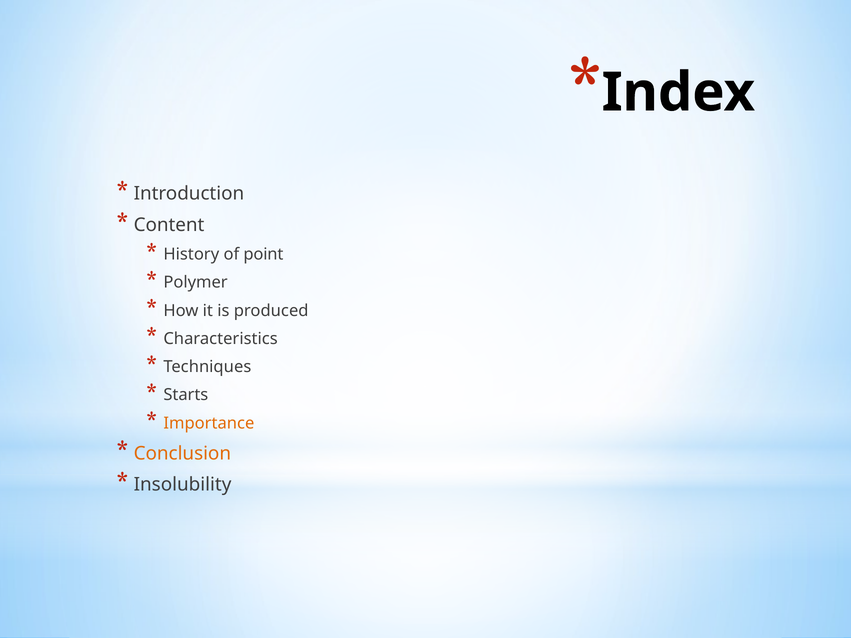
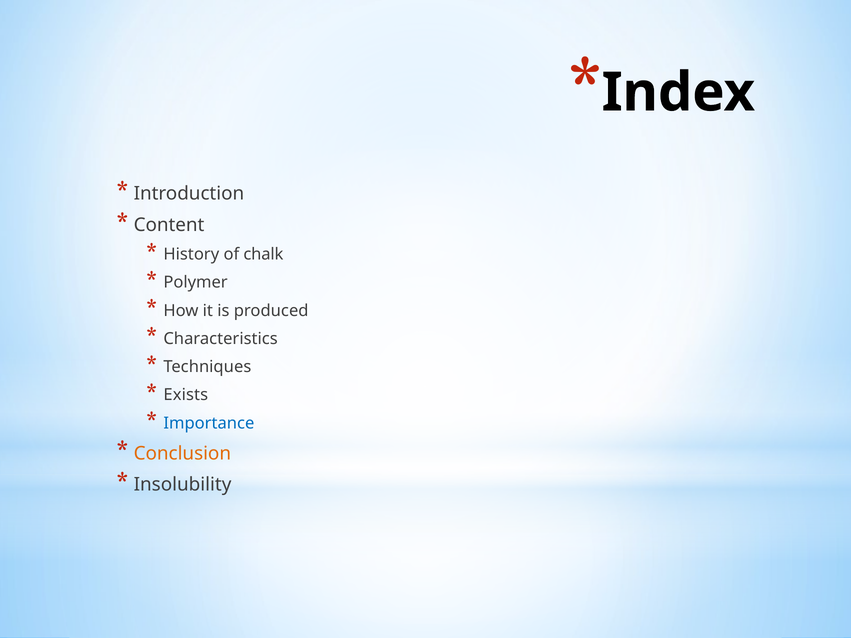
point: point -> chalk (263, 254)
Starts: Starts -> Exists (186, 395)
Importance colour: orange -> blue (209, 423)
